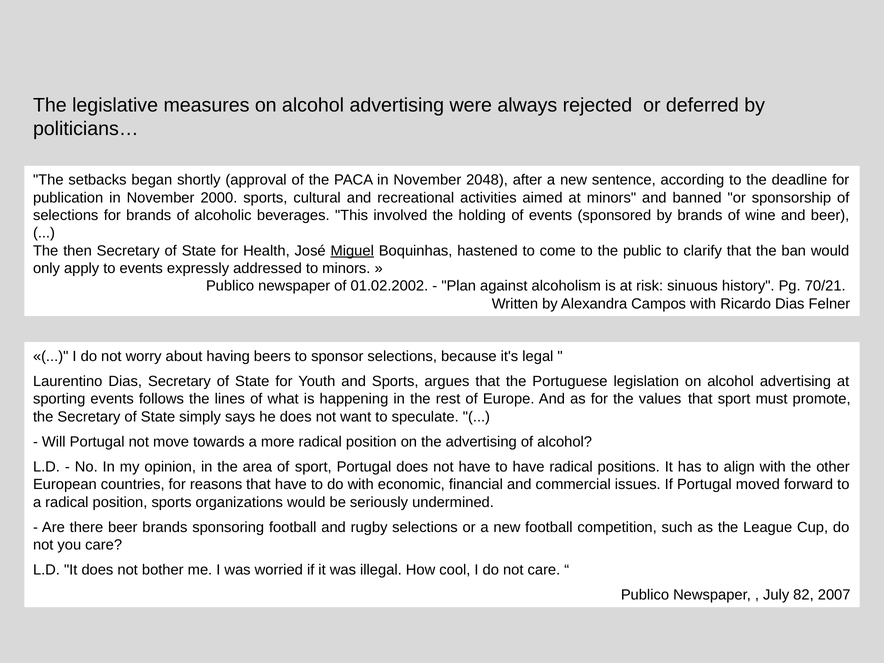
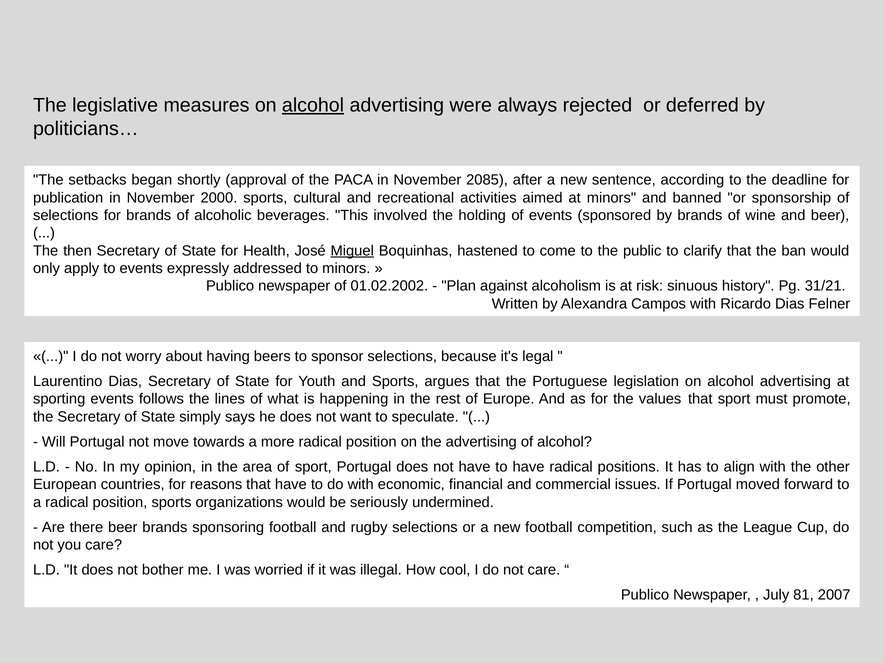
alcohol underline: none -> present (313, 105)
2048: 2048 -> 2085 (487, 180)
70/21: 70/21 -> 31/21 (825, 286)
82: 82 -> 81 (803, 595)
